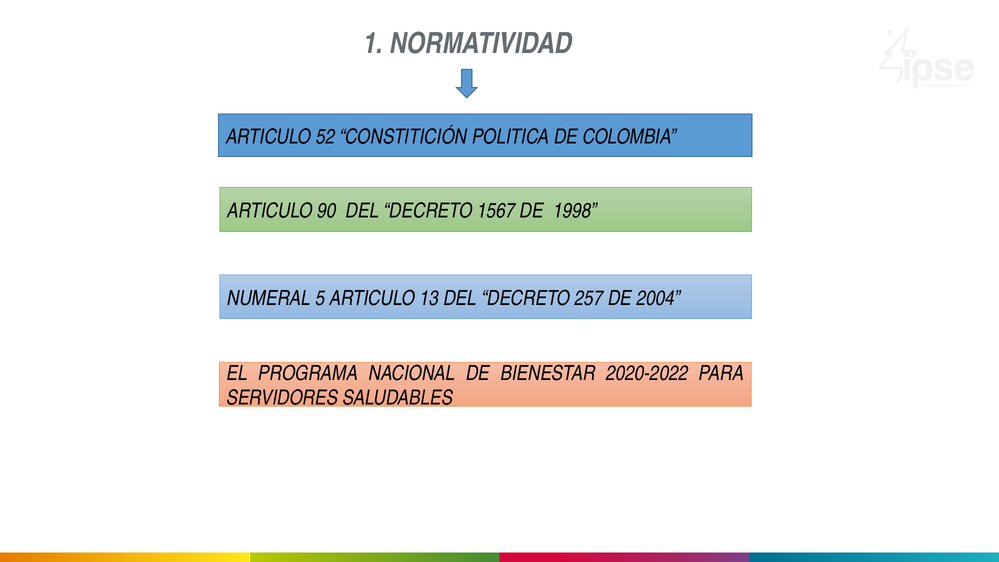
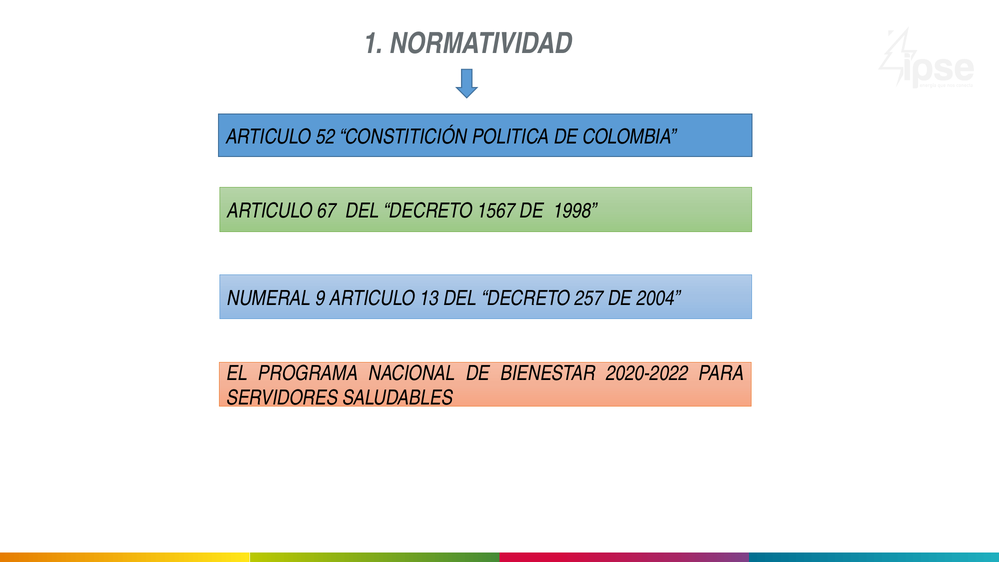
90: 90 -> 67 (327, 211)
5: 5 -> 9 (320, 298)
